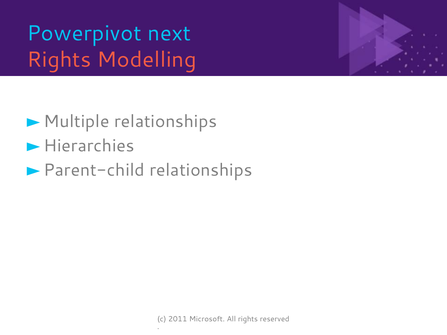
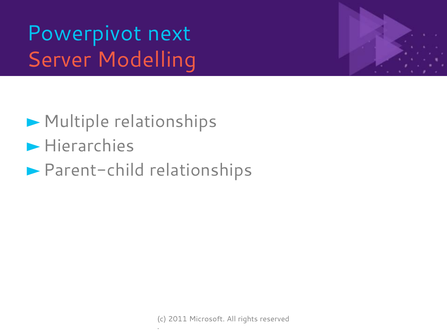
Rights: Rights -> Server (59, 60)
